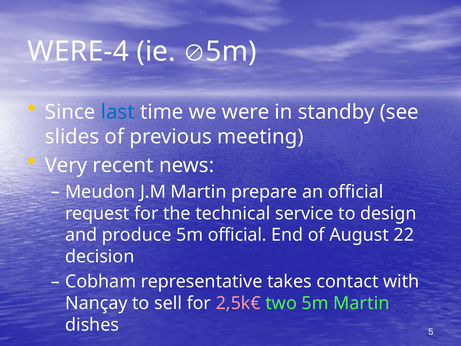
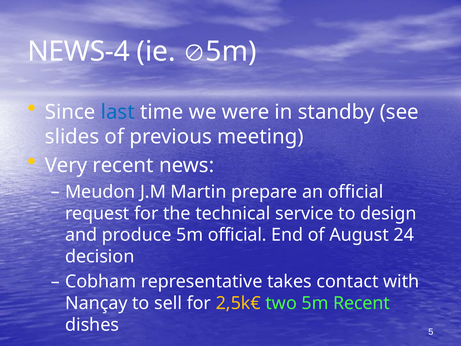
WERE-4: WERE-4 -> NEWS-4 (79, 52)
22: 22 -> 24 (404, 235)
2,5k€ colour: pink -> yellow (238, 303)
5m Martin: Martin -> Recent (361, 303)
